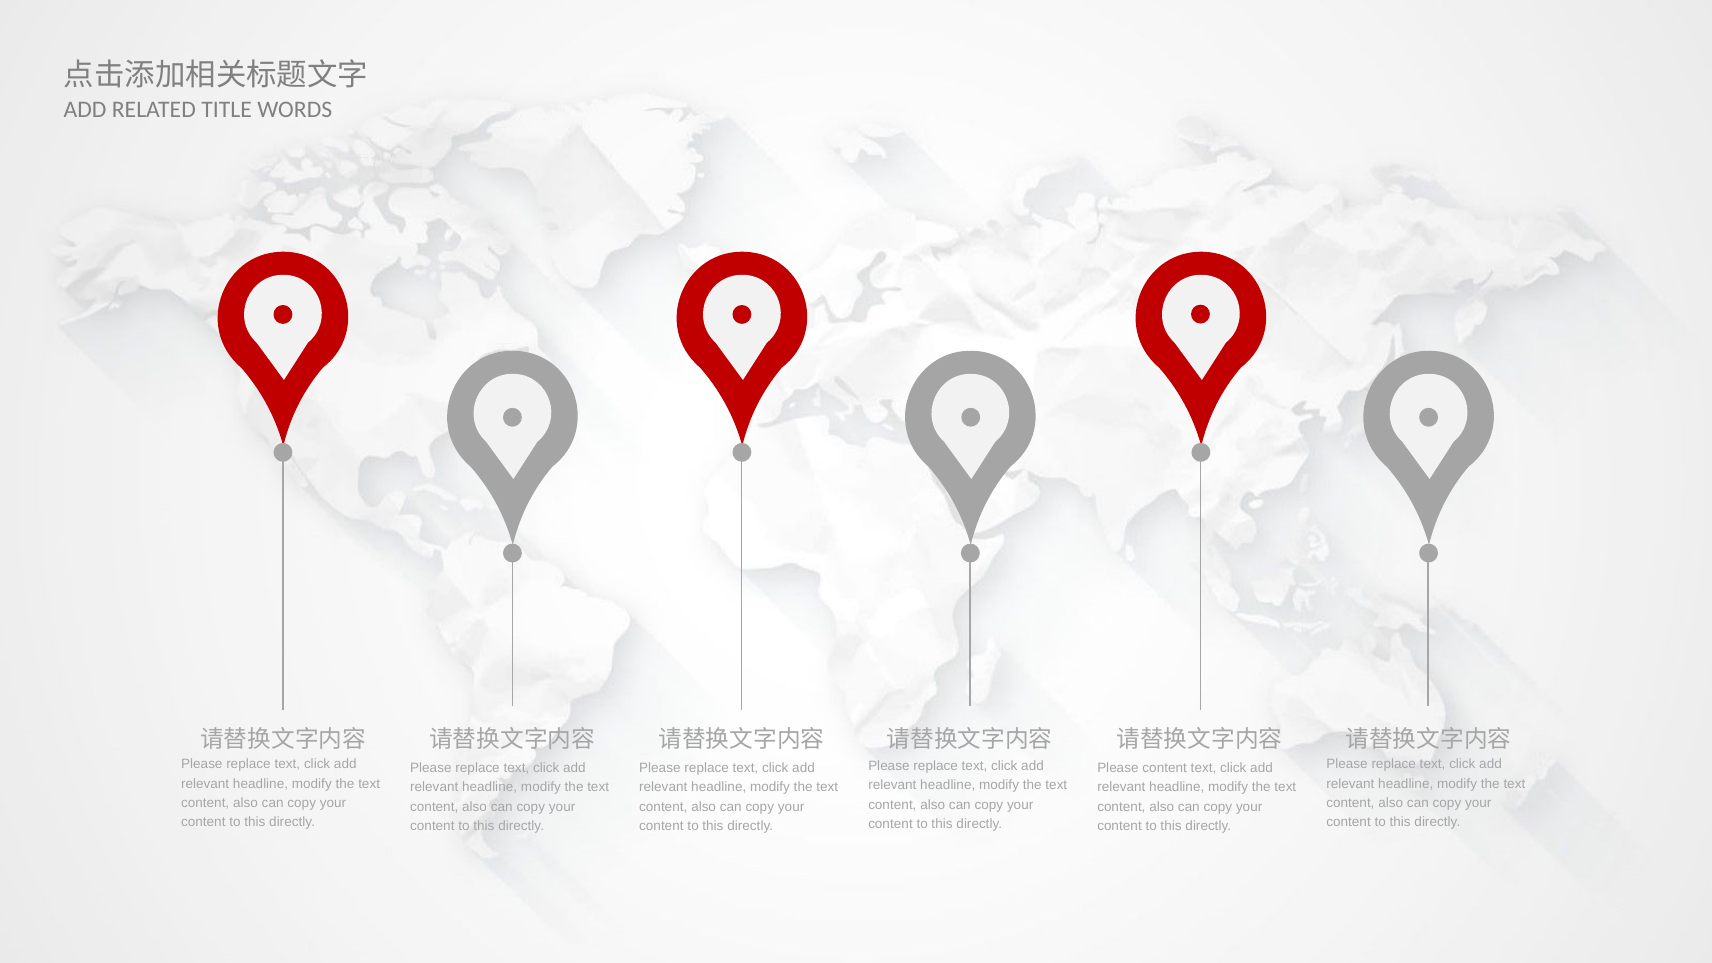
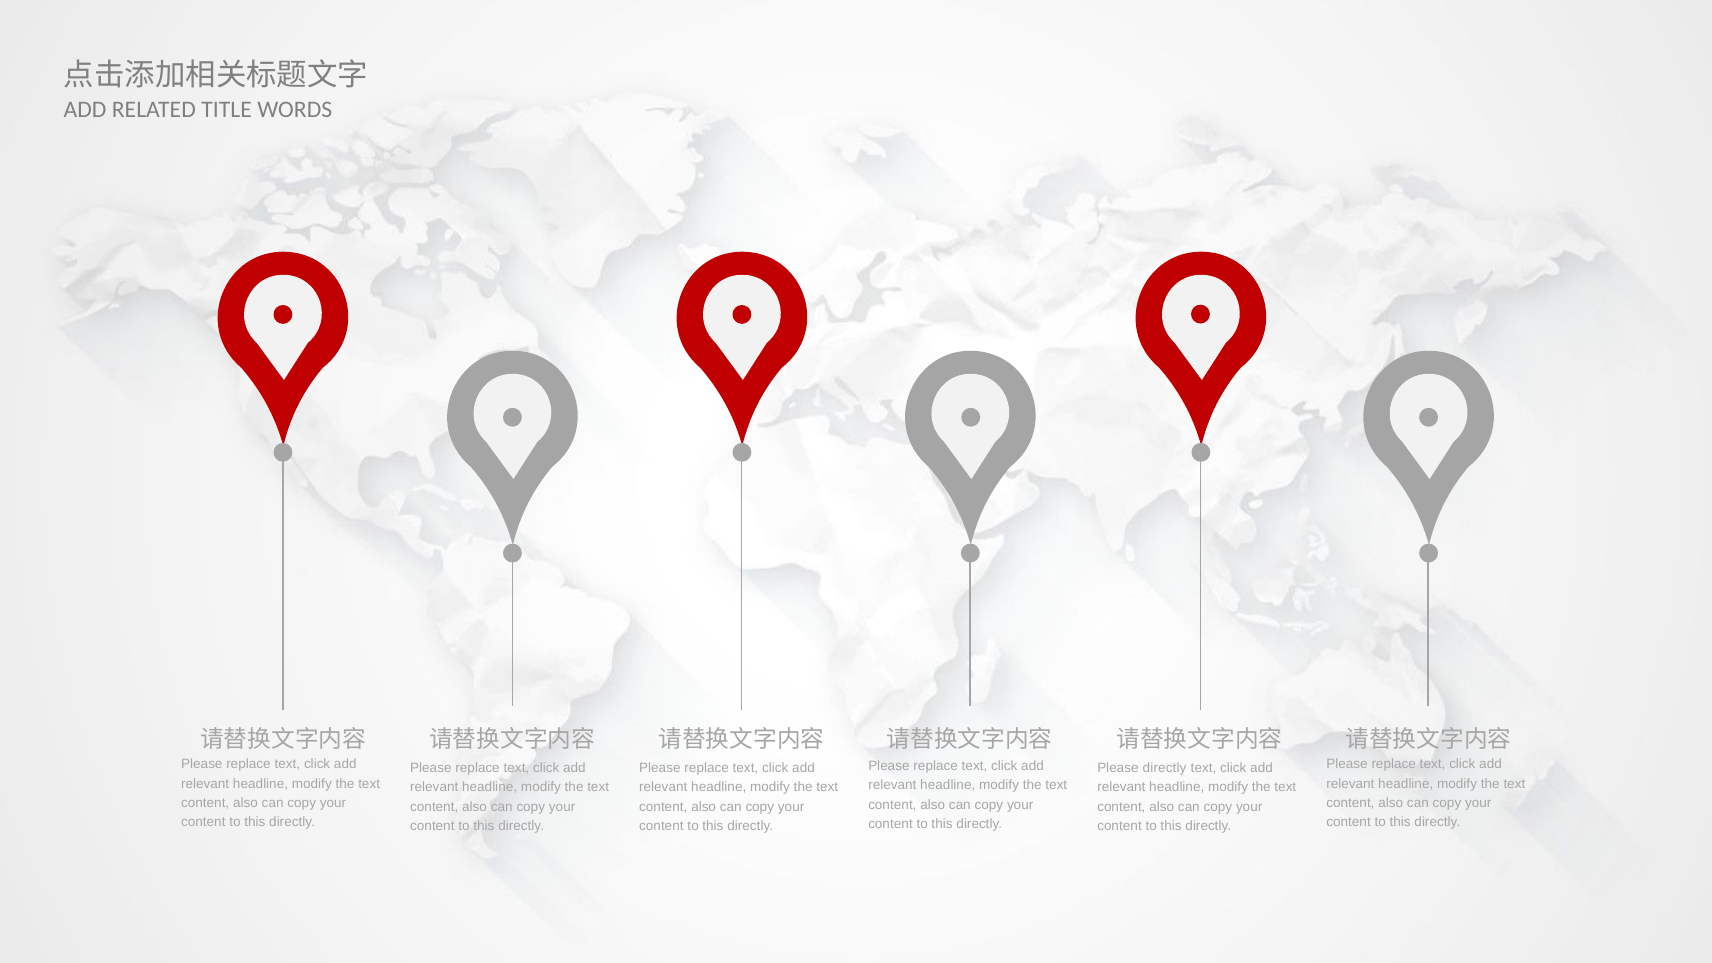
Please content: content -> directly (1165, 768)
